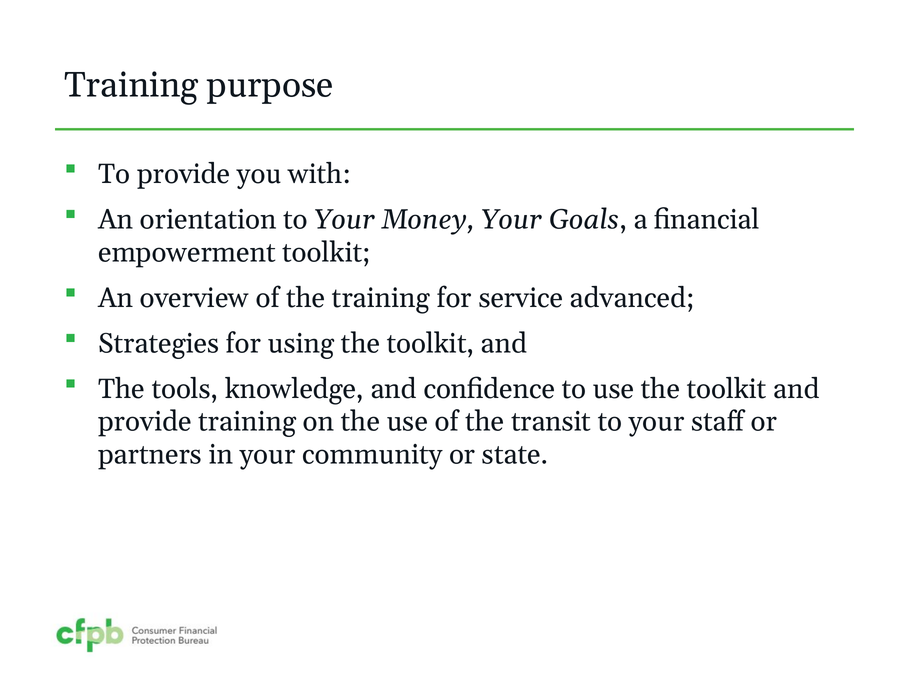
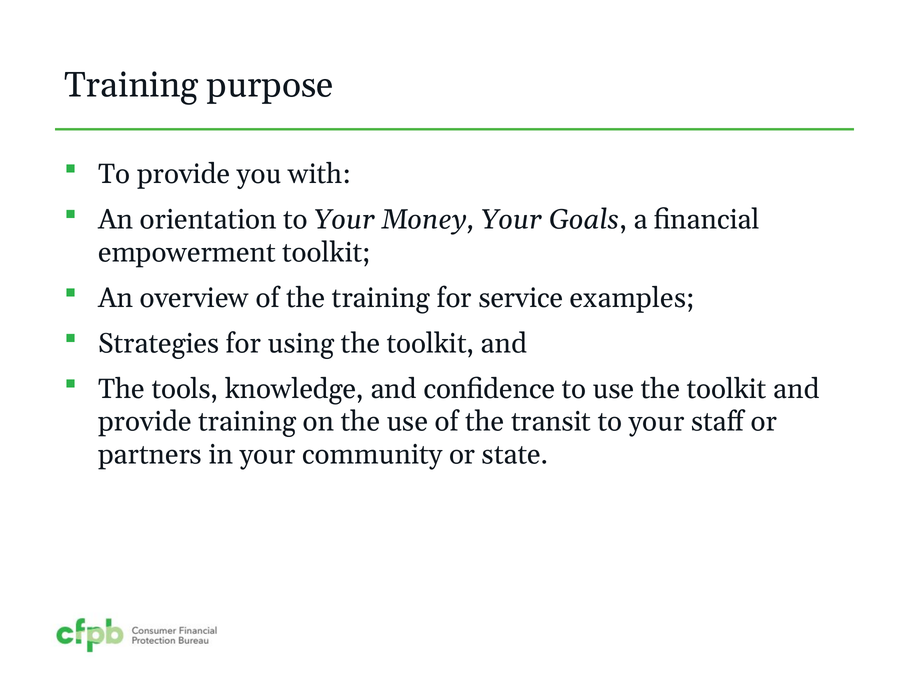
advanced: advanced -> examples (632, 298)
